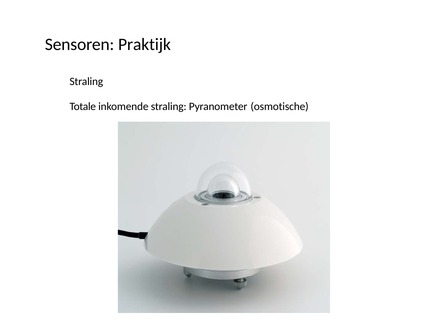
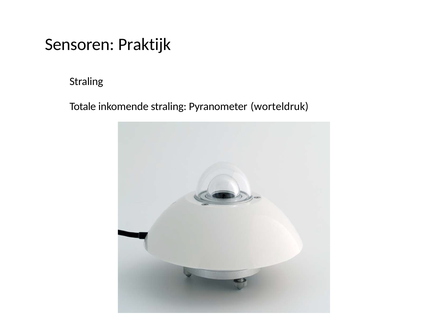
osmotische: osmotische -> worteldruk (280, 107)
